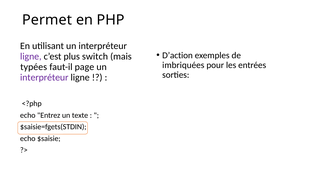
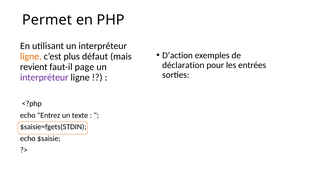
ligne colour: purple -> orange (31, 57)
switch: switch -> défaut (95, 57)
imbriquées: imbriquées -> déclaration (183, 65)
typées: typées -> revient (34, 67)
